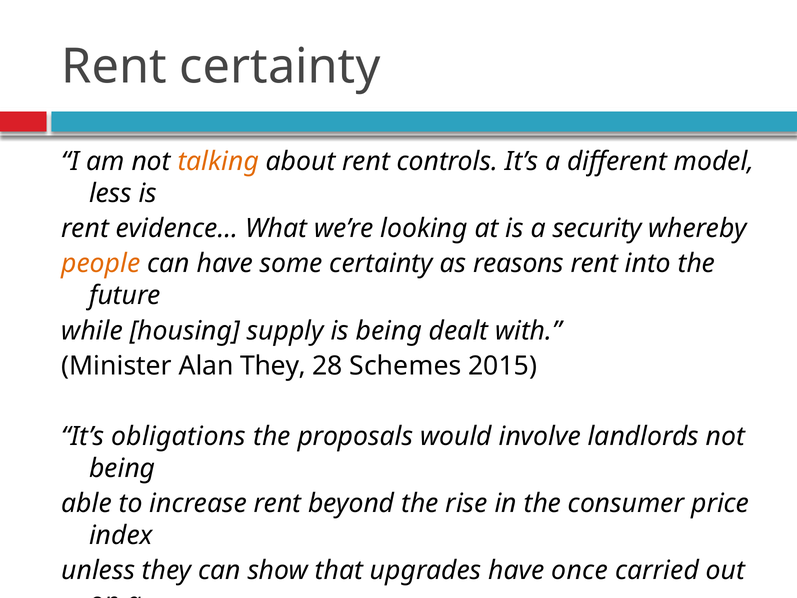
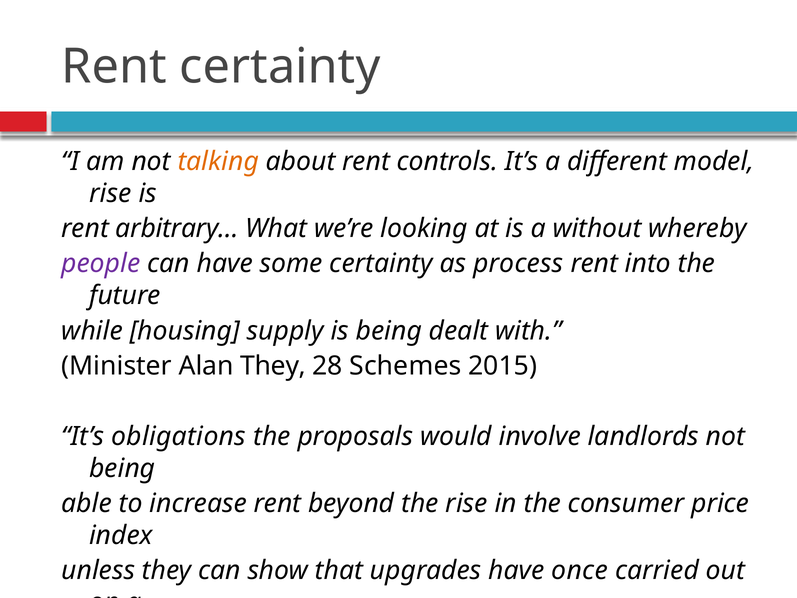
less: less -> rise (110, 193)
evidence…: evidence… -> arbitrary… (177, 228)
security: security -> without (597, 228)
people colour: orange -> purple (101, 264)
reasons: reasons -> process (518, 264)
